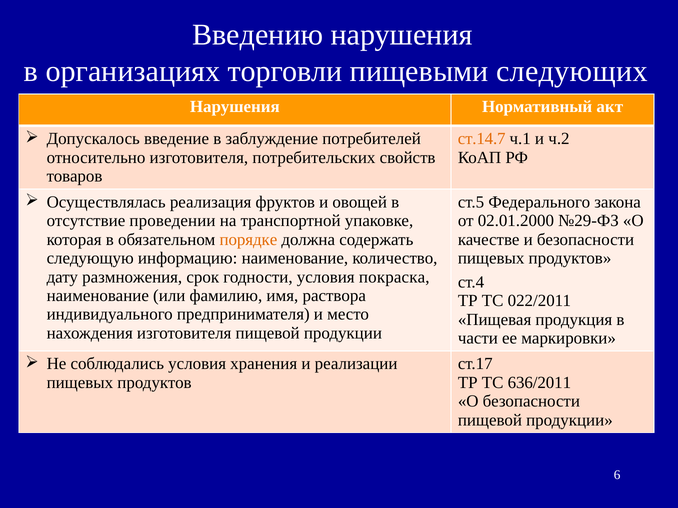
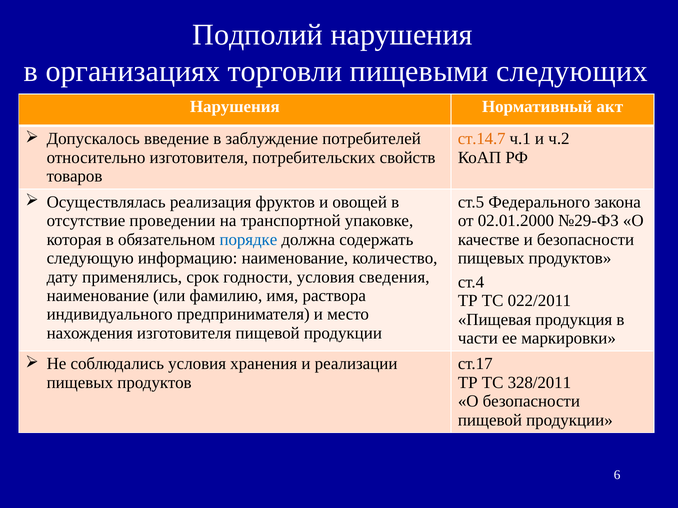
Введению: Введению -> Подполий (258, 35)
порядке colour: orange -> blue (248, 240)
размножения: размножения -> применялись (132, 277)
покраска: покраска -> сведения (394, 277)
636/2011: 636/2011 -> 328/2011 (539, 383)
